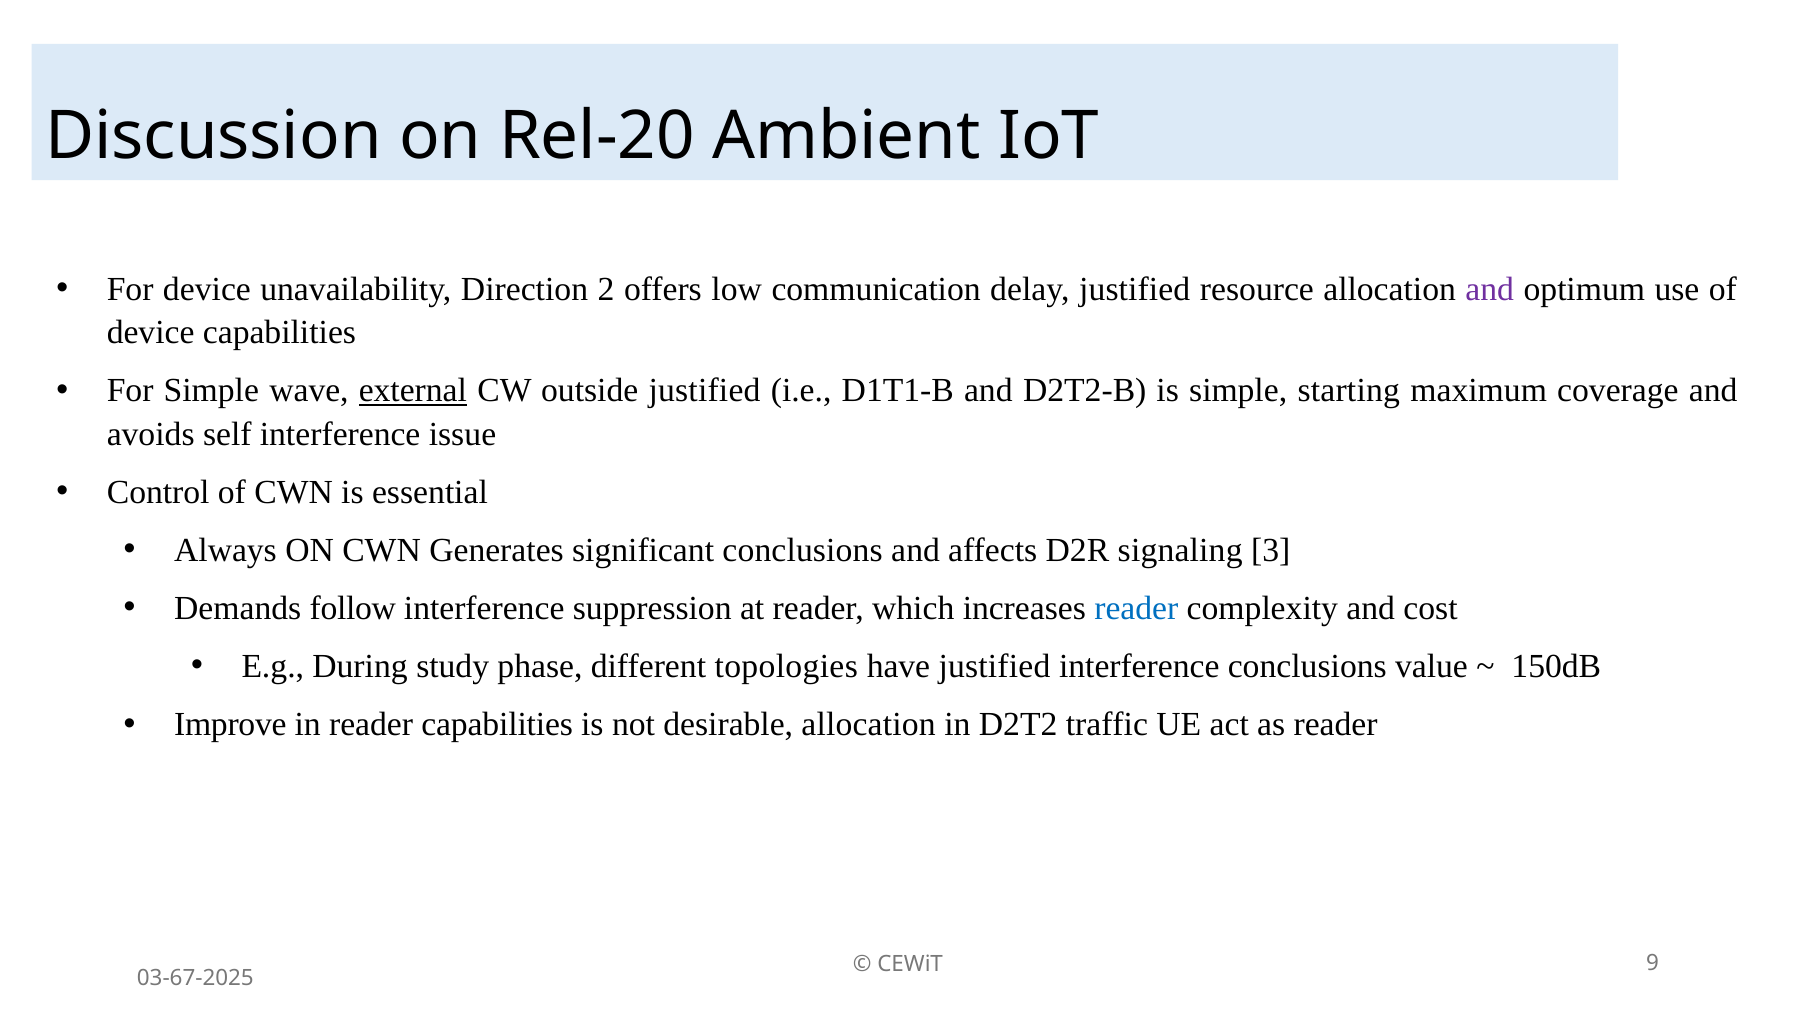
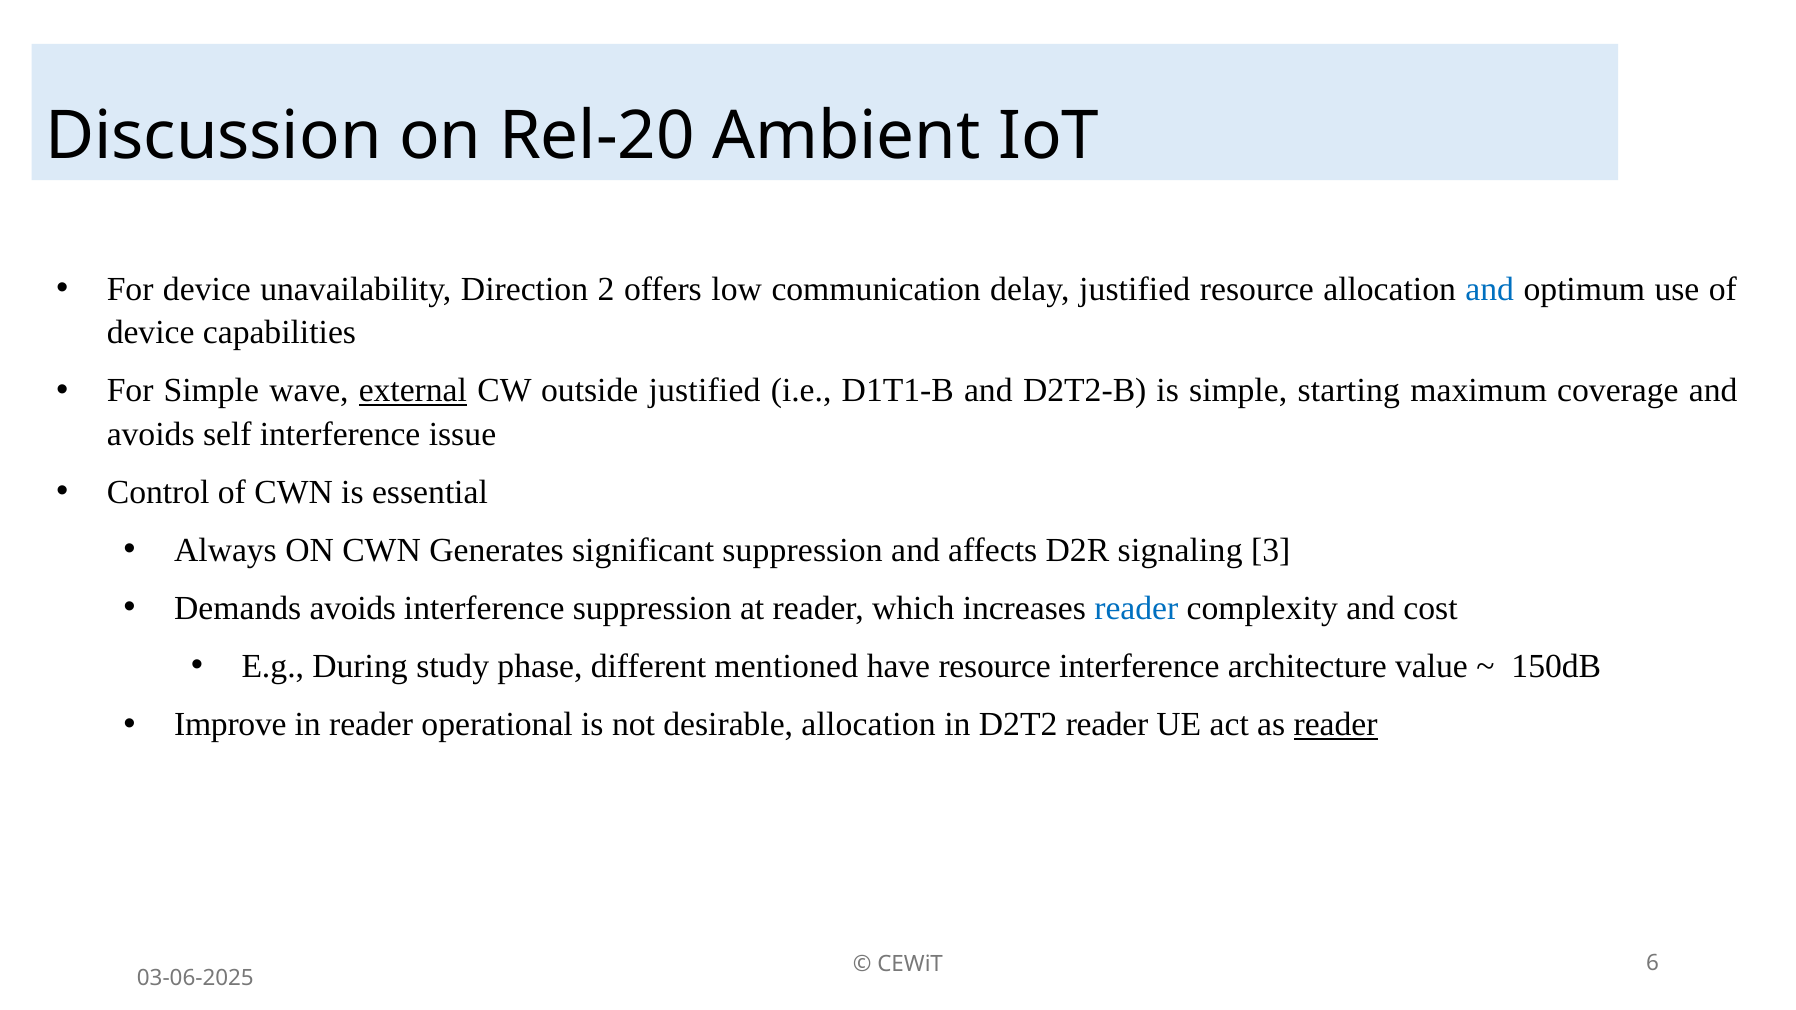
and colour: purple -> blue (1490, 289)
significant conclusions: conclusions -> suppression (803, 550)
Demands follow: follow -> avoids (353, 609)
topologies: topologies -> mentioned (786, 667)
have justified: justified -> resource (995, 667)
interference conclusions: conclusions -> architecture (1307, 667)
reader capabilities: capabilities -> operational (497, 725)
D2T2 traffic: traffic -> reader (1107, 725)
reader underline: none -> present (1336, 725)
9: 9 -> 6 (1653, 963)
03-67-2025: 03-67-2025 -> 03-06-2025 (195, 978)
